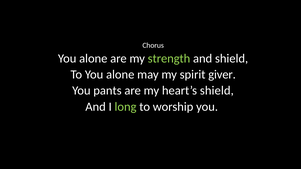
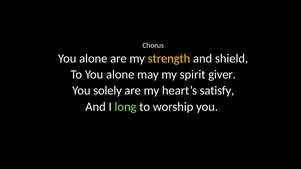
strength colour: light green -> yellow (169, 59)
pants: pants -> solely (108, 91)
heart’s shield: shield -> satisfy (217, 91)
